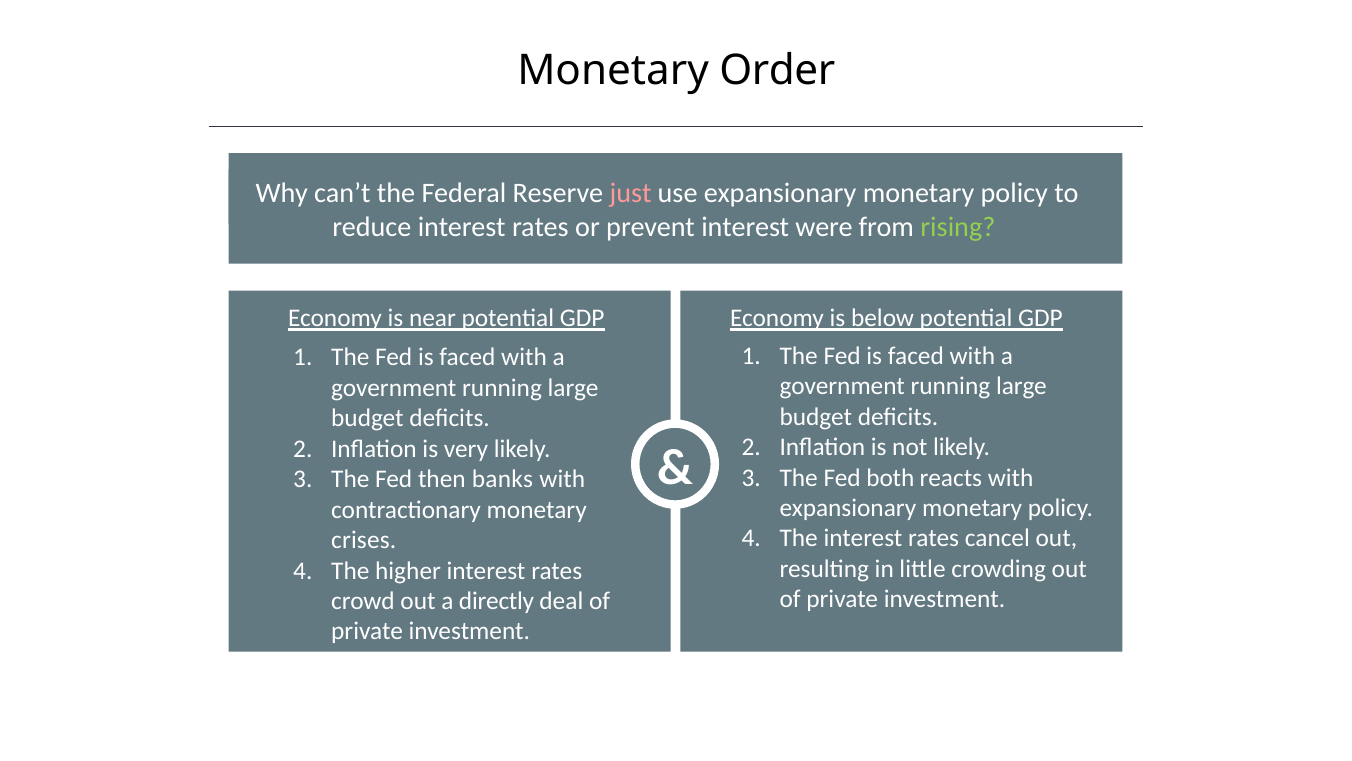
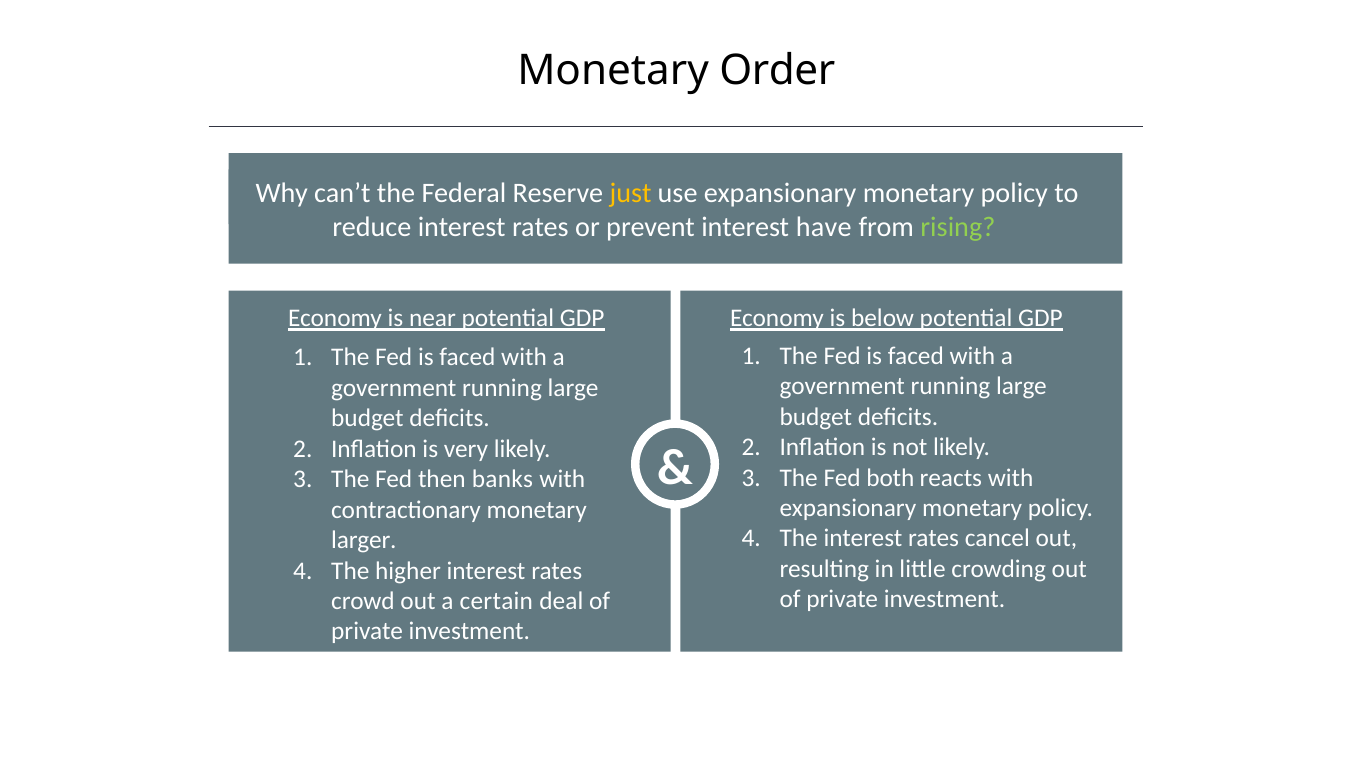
just colour: pink -> yellow (631, 193)
were: were -> have (824, 227)
crises: crises -> larger (364, 540)
directly: directly -> certain (496, 601)
